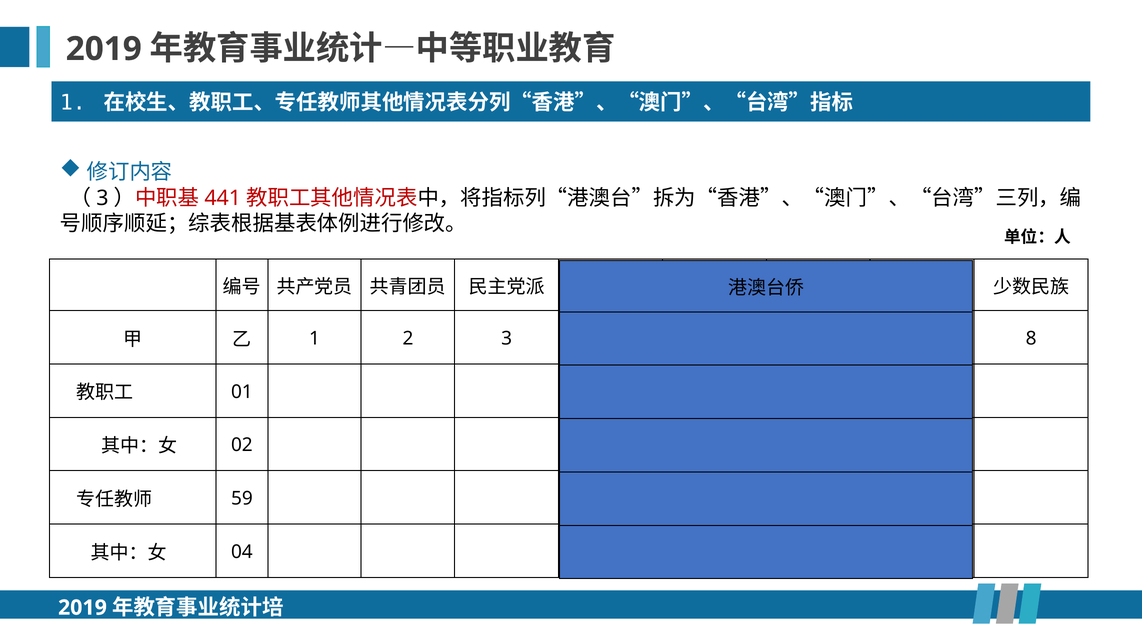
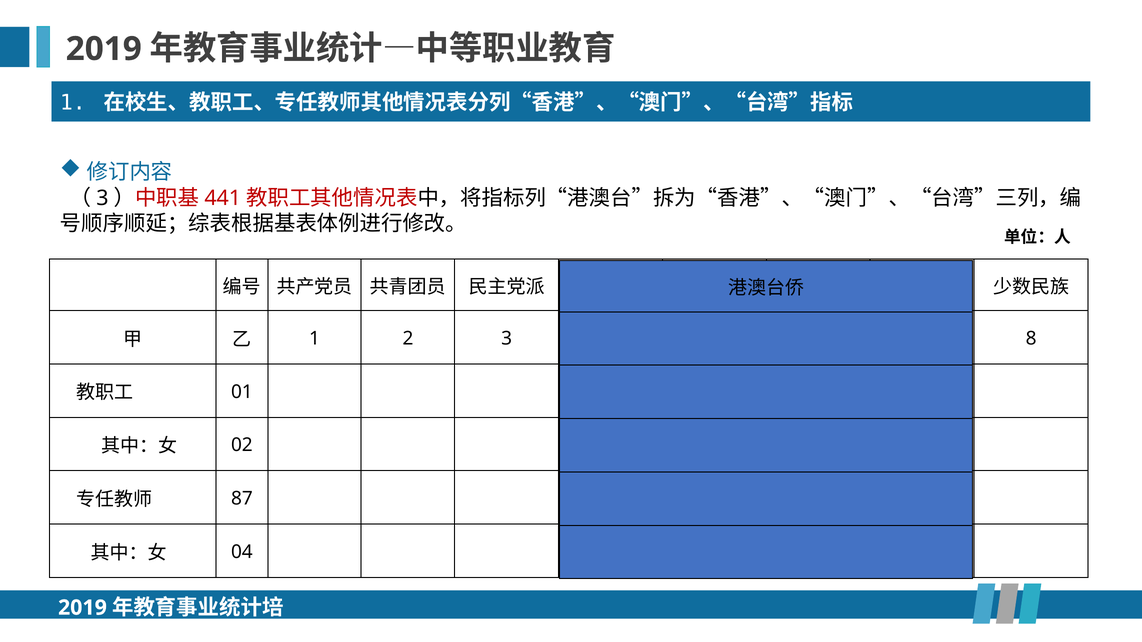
59: 59 -> 87 (242, 499)
